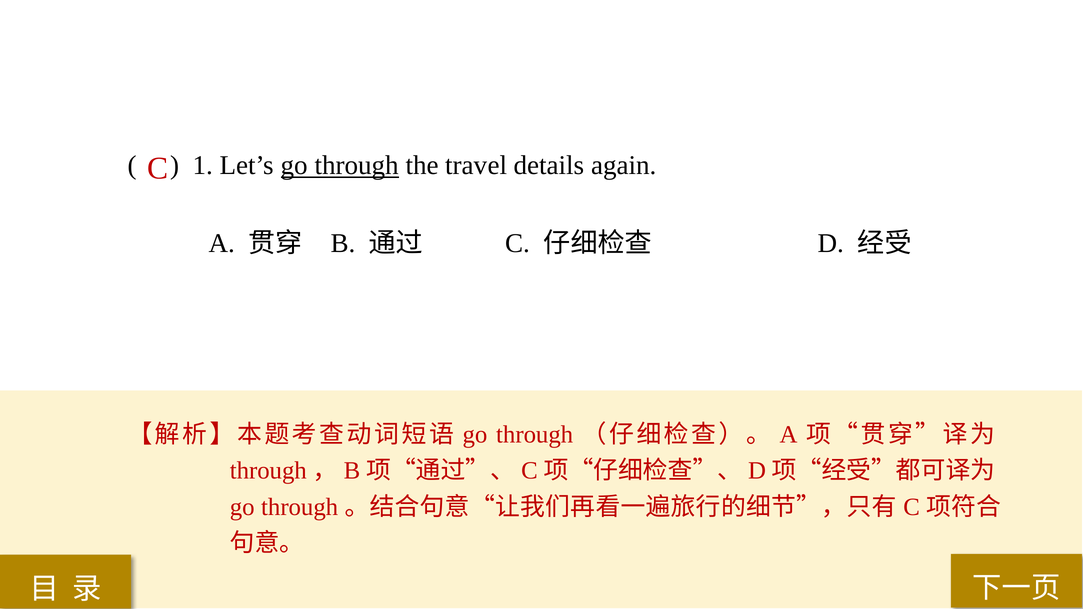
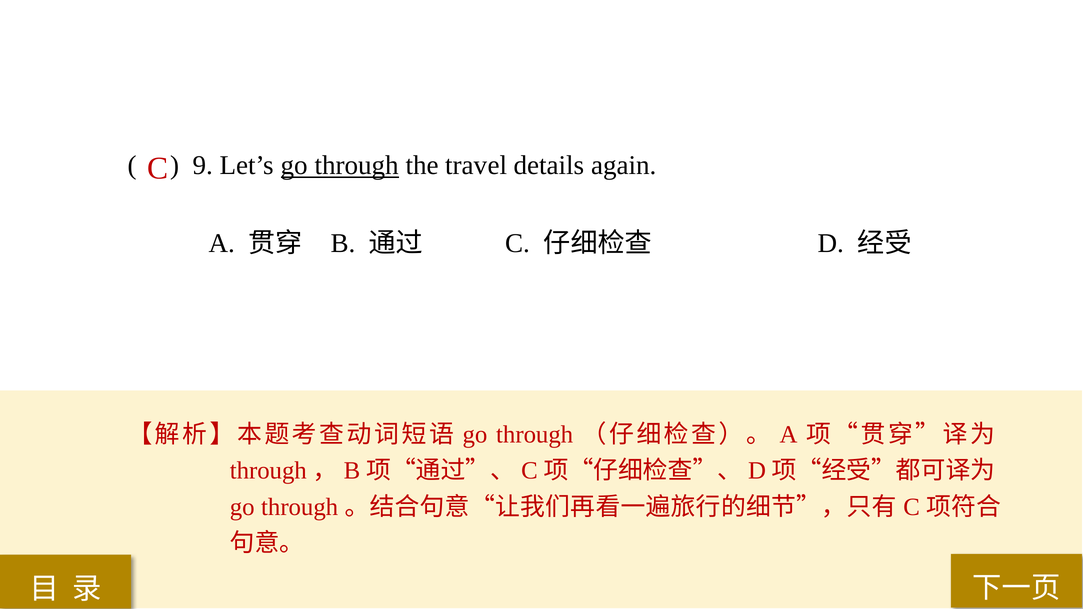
1: 1 -> 9 (203, 165)
